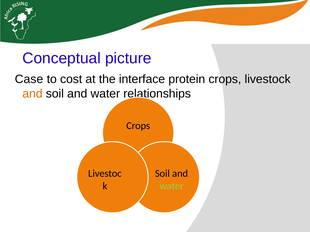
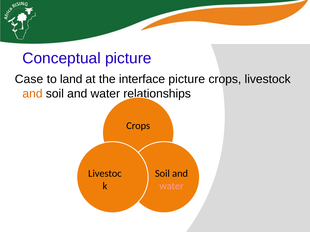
cost: cost -> land (71, 79)
interface protein: protein -> picture (187, 79)
water colour: light green -> pink (172, 186)
